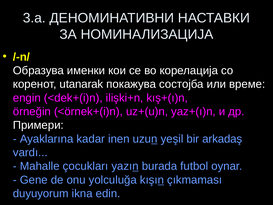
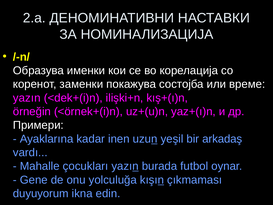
3.a: 3.a -> 2.a (34, 18)
utanarak: utanarak -> заменки (81, 84)
engin: engin -> yazın (27, 98)
